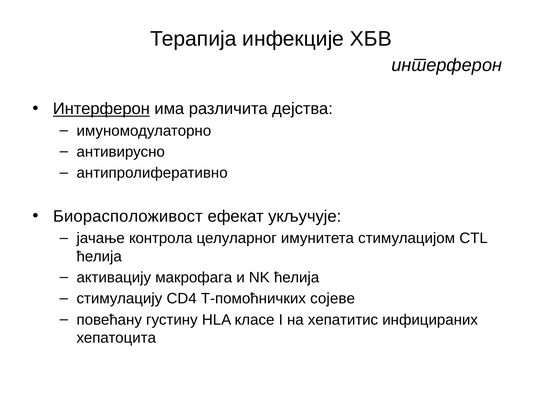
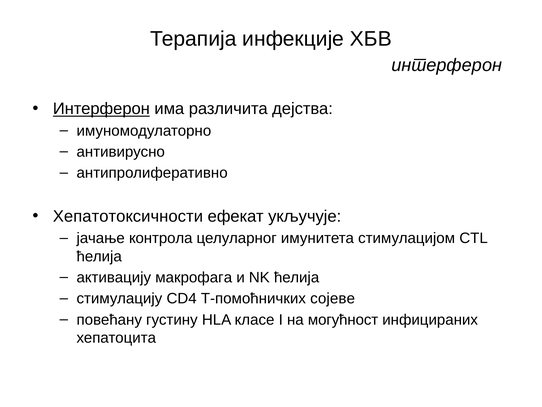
Биорасположивост: Биорасположивост -> Хепатотоксичности (128, 216)
хепатитис: хепатитис -> могућност (343, 319)
